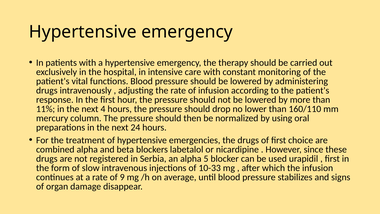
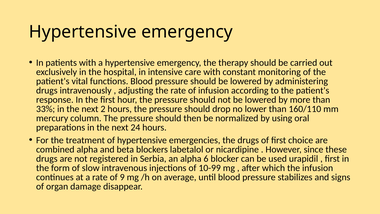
11%: 11% -> 33% (46, 109)
4: 4 -> 2 (103, 109)
5: 5 -> 6 (206, 158)
10-33: 10-33 -> 10-99 (210, 168)
